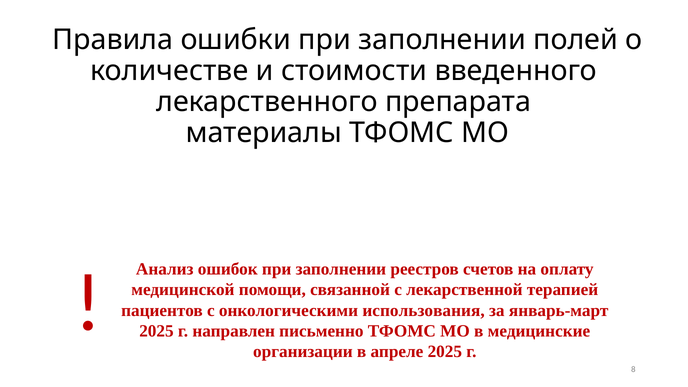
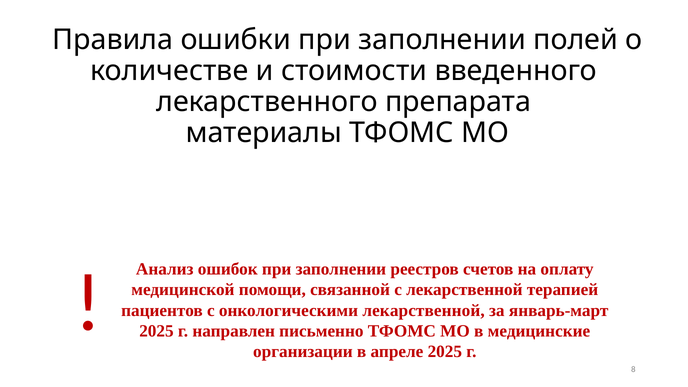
онкологическими использования: использования -> лекарственной (424, 310)
